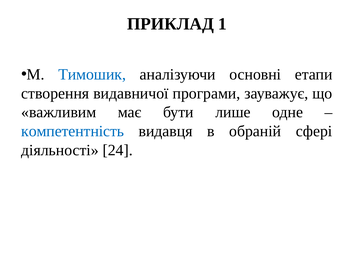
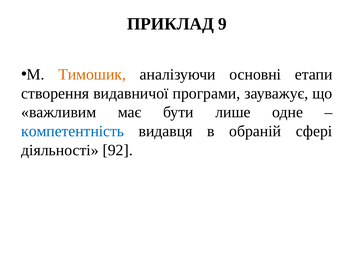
1: 1 -> 9 (223, 24)
Тимошик colour: blue -> orange (92, 74)
24: 24 -> 92 (118, 150)
